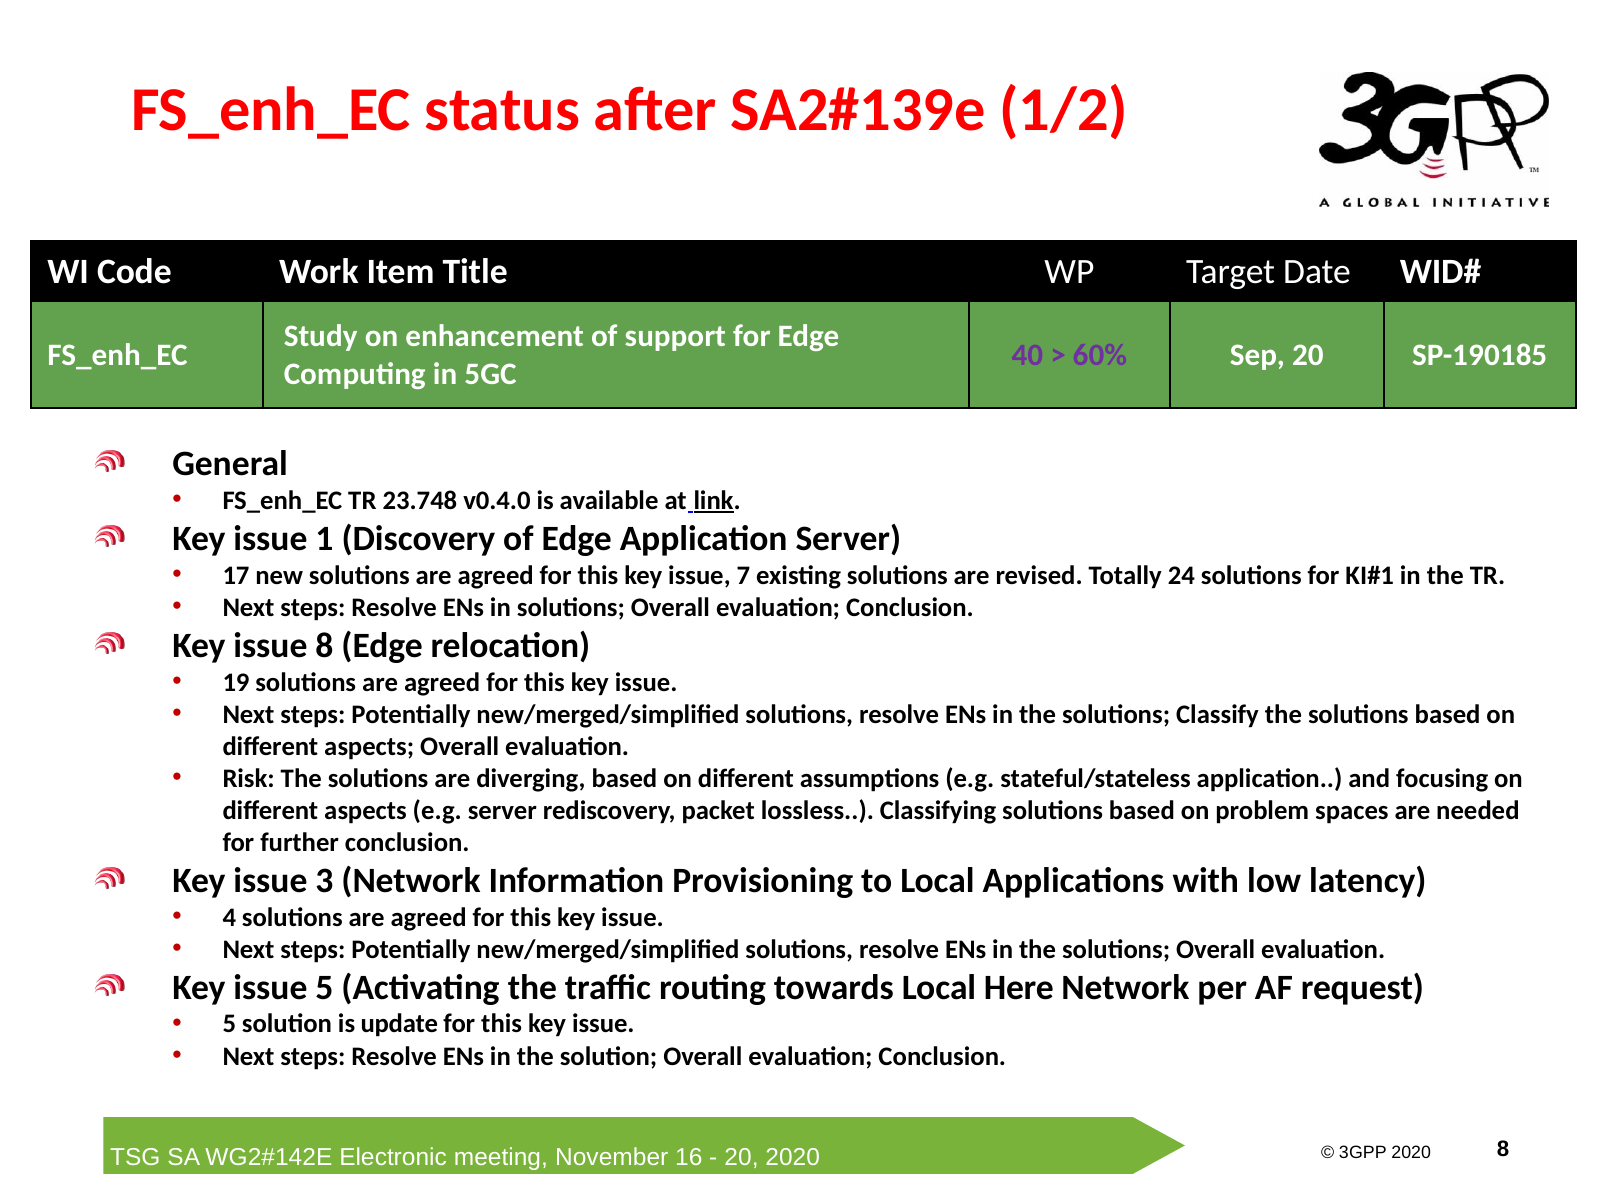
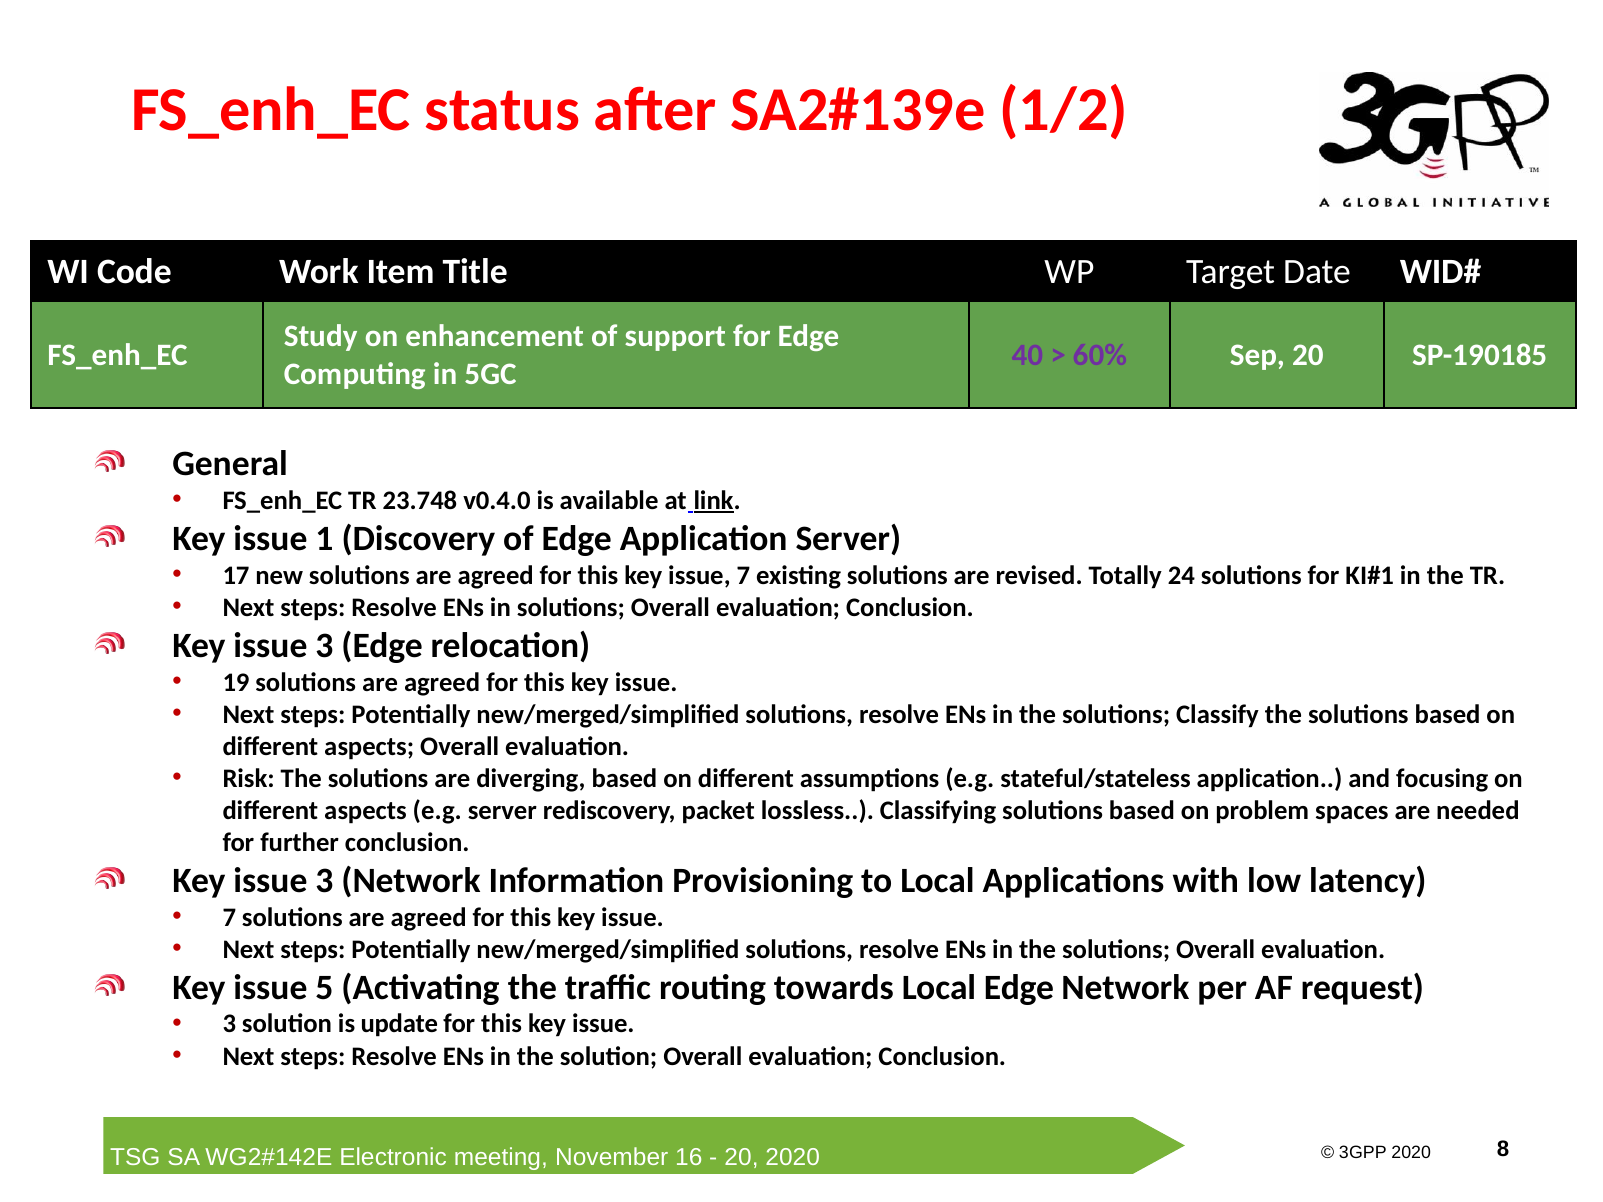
8: 8 -> 3 (324, 646)
4: 4 -> 7 (229, 918)
Local Here: Here -> Edge (1019, 988)
5: 5 -> 3 (229, 1024)
